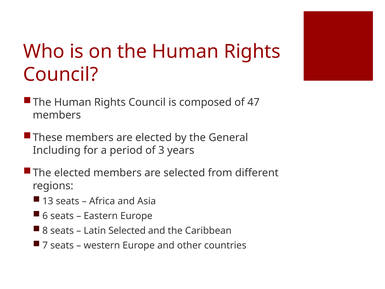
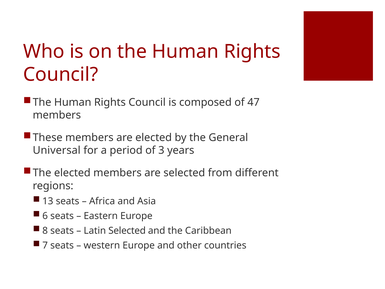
Including: Including -> Universal (57, 150)
